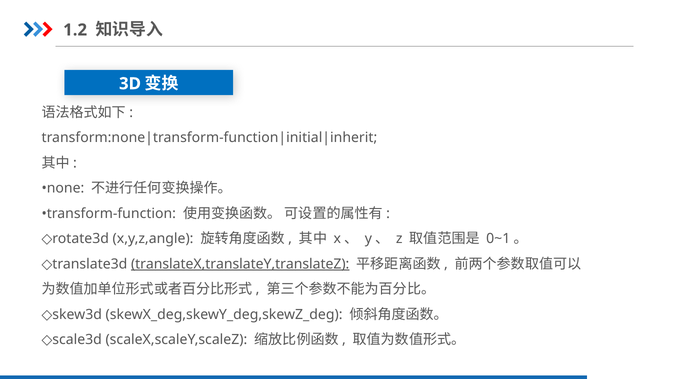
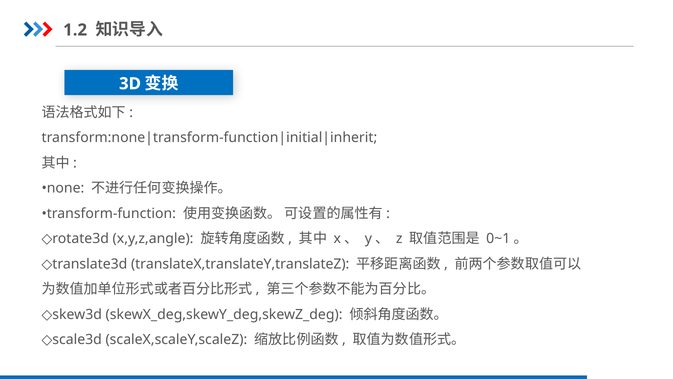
translateX,translateY,translateZ underline: present -> none (240, 264)
